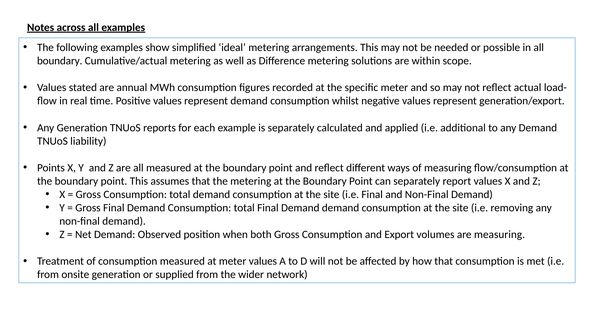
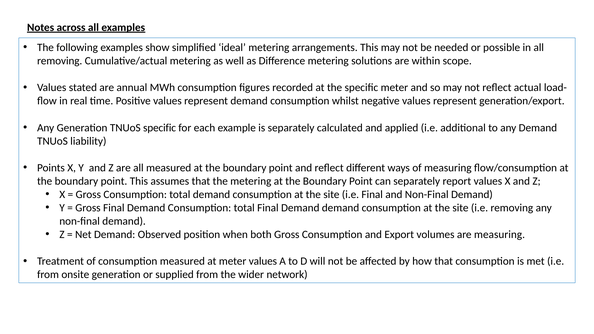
boundary: boundary -> removing (60, 61)
TNUoS reports: reports -> specific (160, 128)
